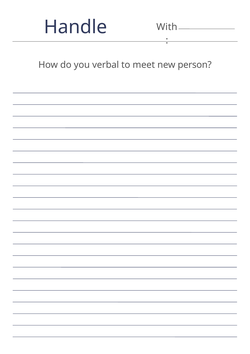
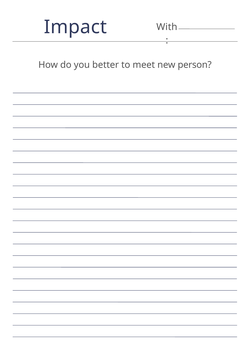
Handle: Handle -> Impact (75, 27)
verbal: verbal -> better (106, 65)
